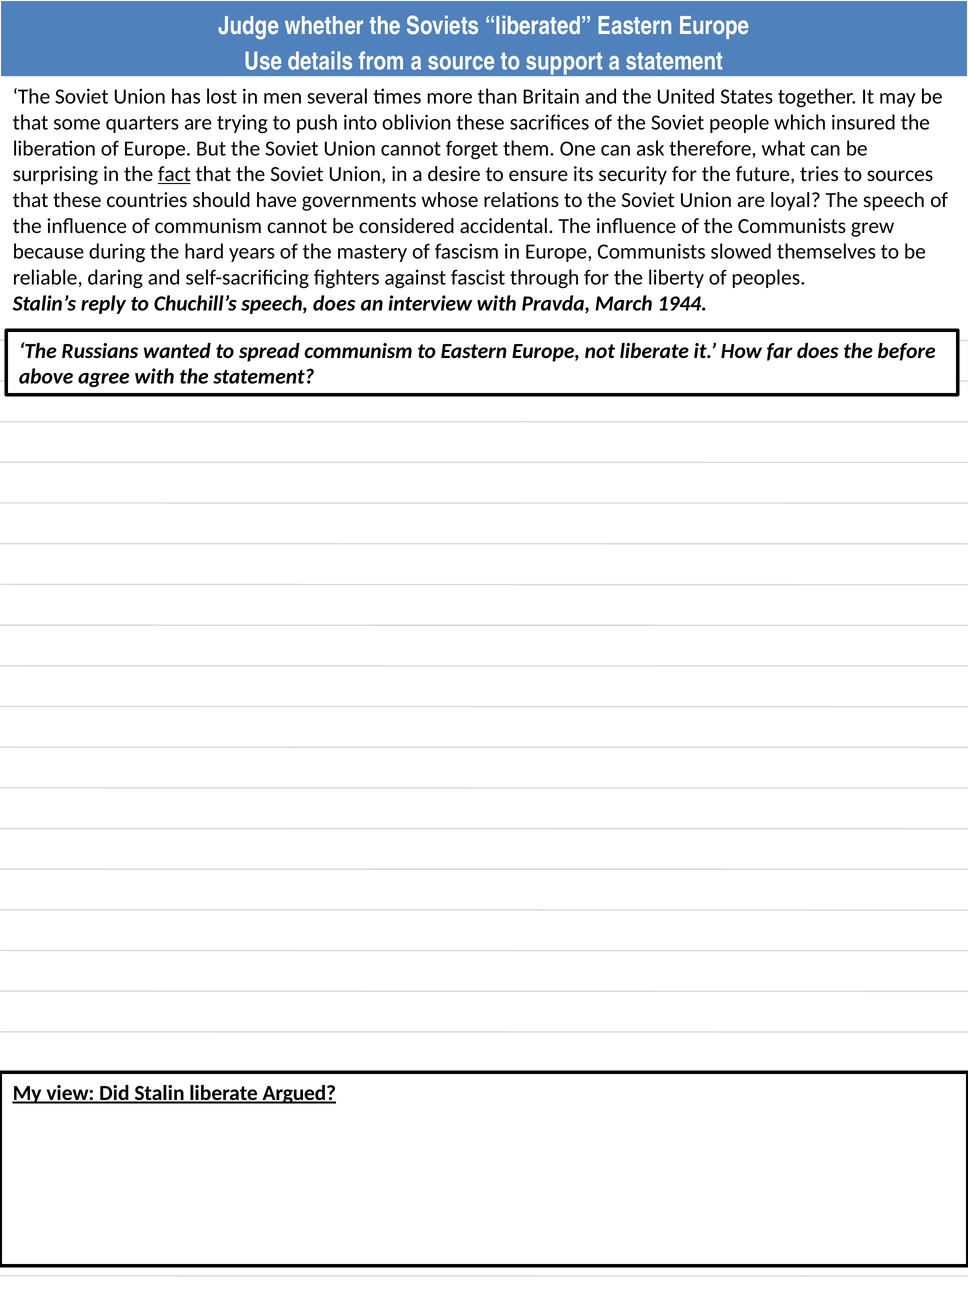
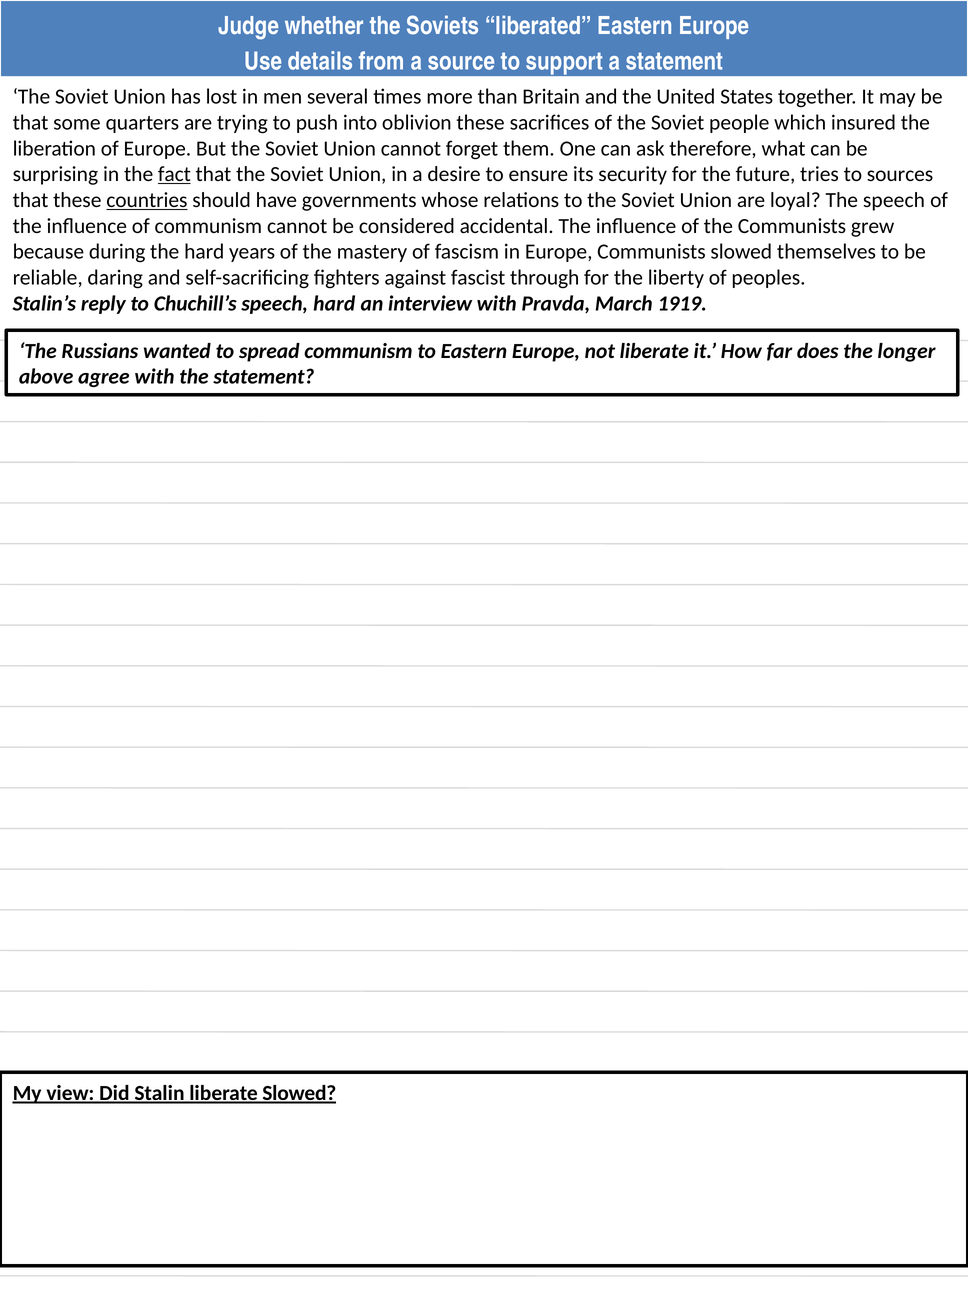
countries underline: none -> present (147, 200)
speech does: does -> hard (334, 303)
1944: 1944 -> 1919 (682, 303)
before: before -> longer (906, 351)
liberate Argued: Argued -> Slowed (299, 1093)
